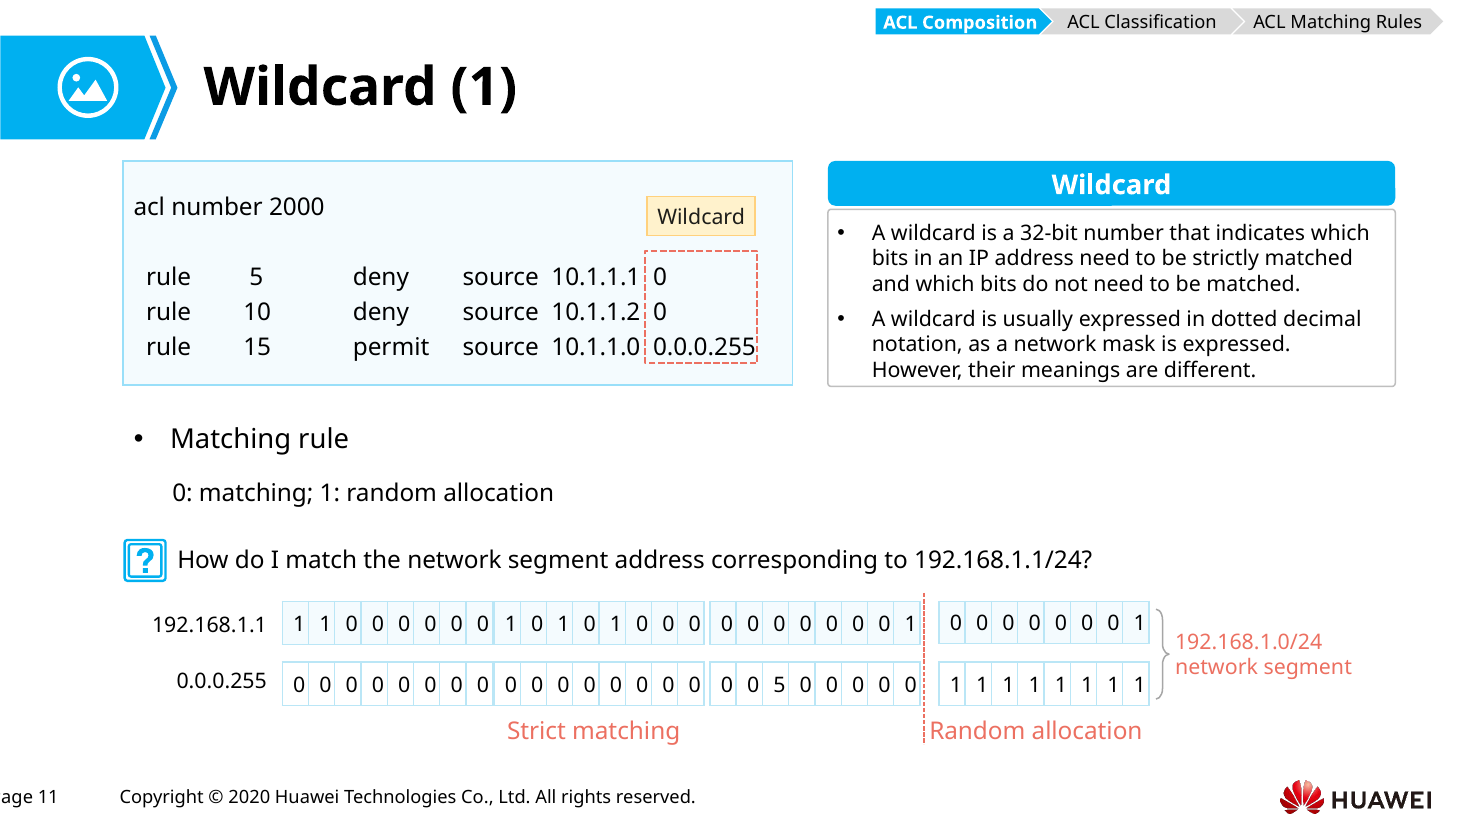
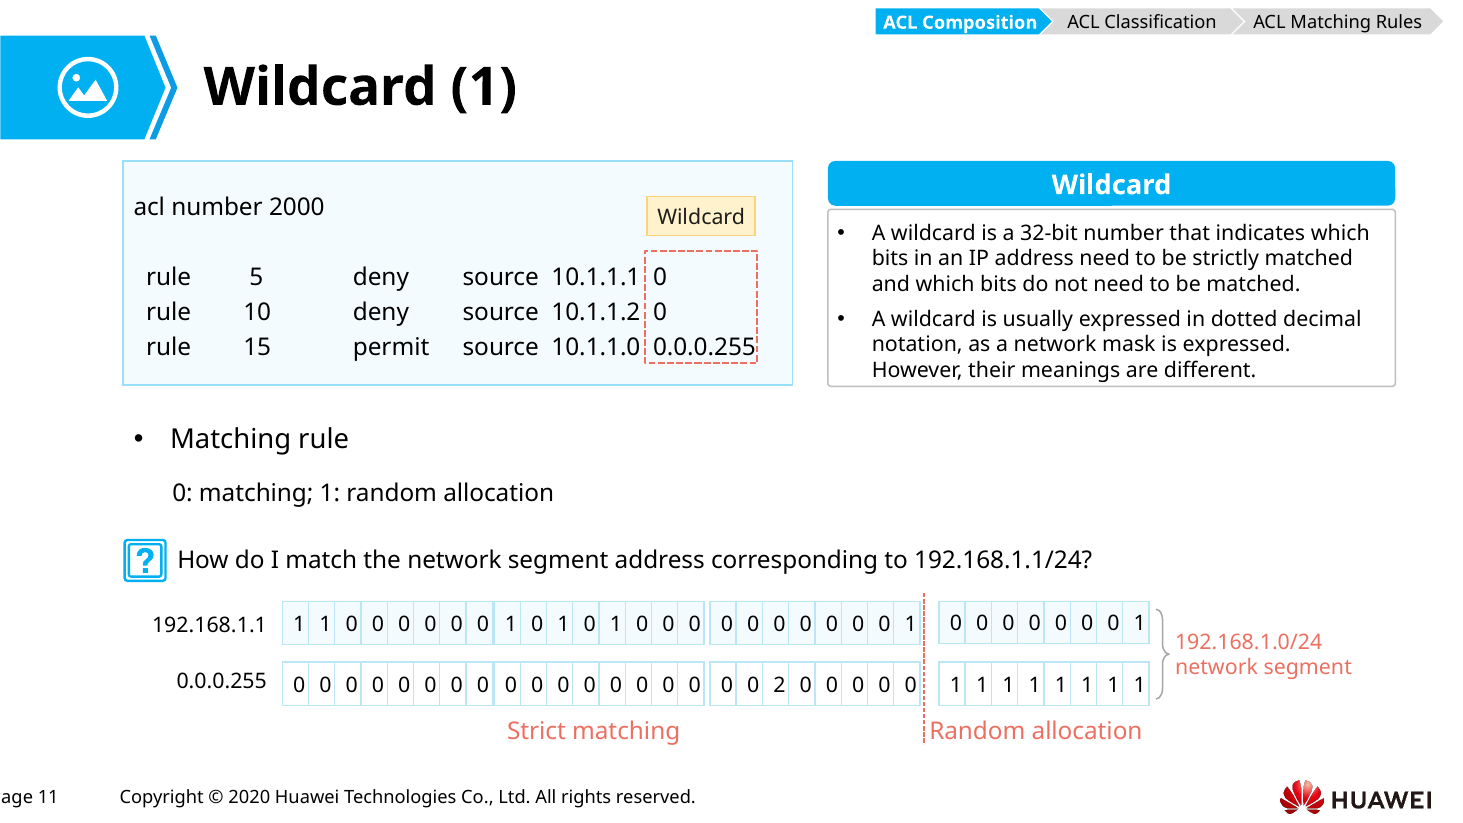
0 5: 5 -> 2 (779, 685)
